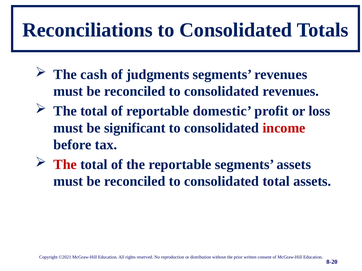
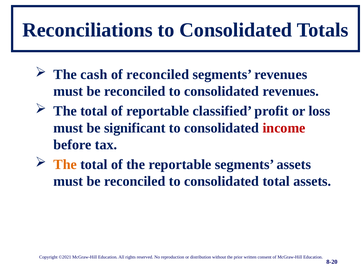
of judgments: judgments -> reconciled (158, 75)
domestic: domestic -> classified (222, 111)
The colour: red -> orange (65, 165)
